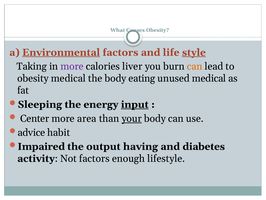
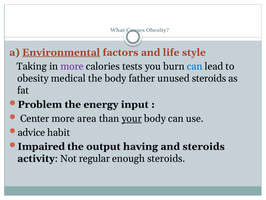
style underline: present -> none (194, 52)
liver: liver -> tests (132, 66)
can colour: orange -> blue (195, 66)
eating: eating -> father (142, 78)
unused medical: medical -> steroids (209, 78)
Sleeping: Sleeping -> Problem (40, 104)
input underline: present -> none (135, 104)
and diabetes: diabetes -> steroids (204, 146)
Not factors: factors -> regular (94, 158)
enough lifestyle: lifestyle -> steroids (166, 158)
